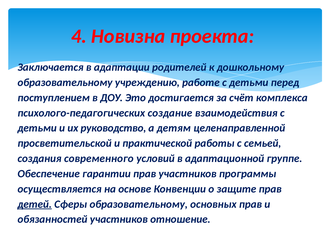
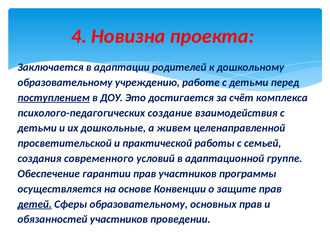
поступлением underline: none -> present (54, 97)
руководство: руководство -> дошкольные (113, 128)
детям: детям -> живем (174, 128)
отношение: отношение -> проведении (180, 219)
